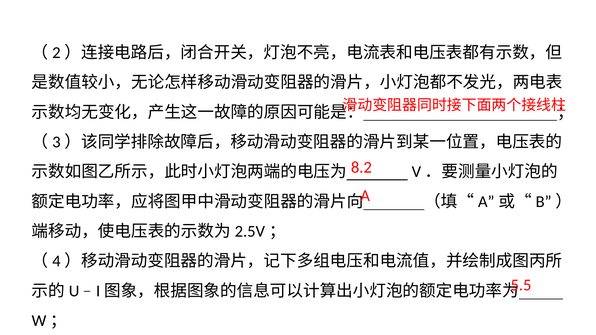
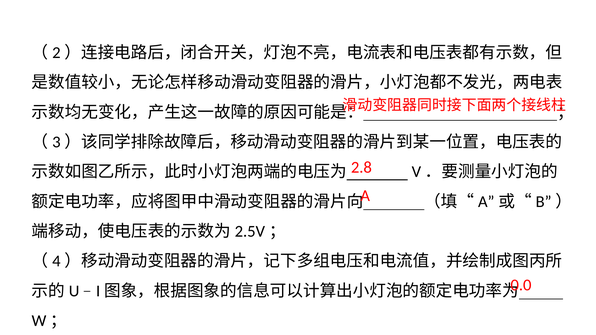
8.2: 8.2 -> 2.8 (361, 168)
5.5: 5.5 -> 0.0 (521, 285)
